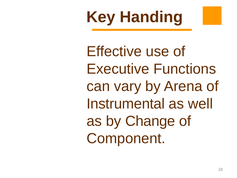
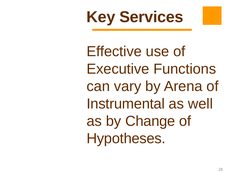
Handing: Handing -> Services (151, 17)
Component: Component -> Hypotheses (126, 138)
